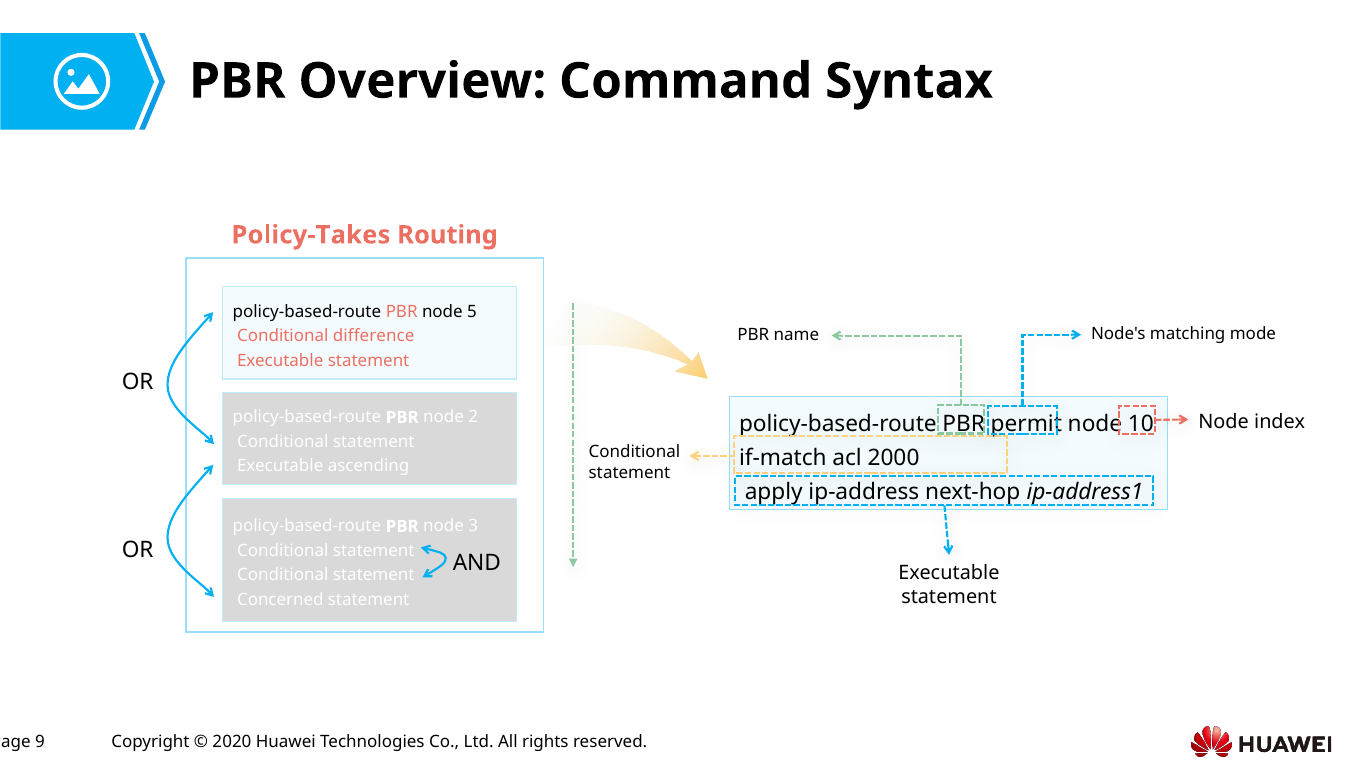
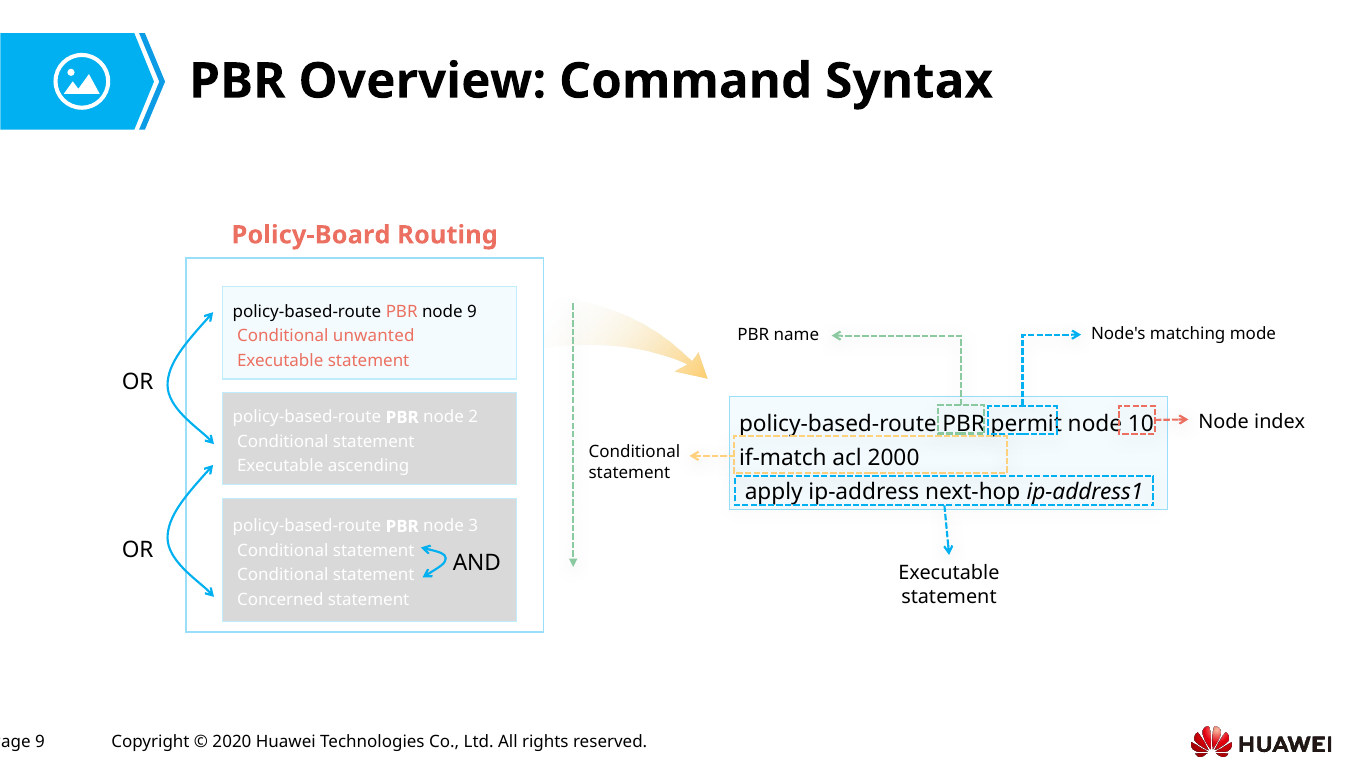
Policy-Takes: Policy-Takes -> Policy-Board (311, 235)
node 5: 5 -> 9 (472, 311)
difference: difference -> unwanted (374, 336)
